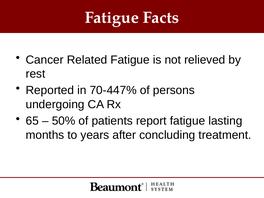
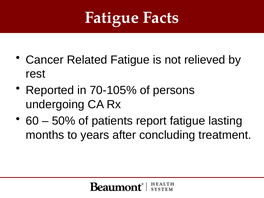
70-447%: 70-447% -> 70-105% (113, 90)
65: 65 -> 60 (32, 121)
